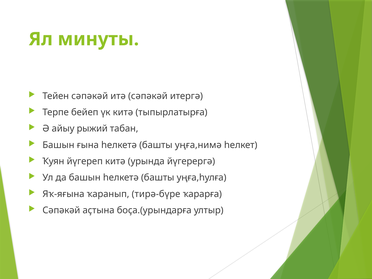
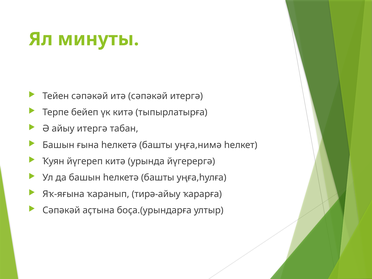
айыу рыжий: рыжий -> итергә (92, 129)
тирә-бүре: тирә-бүре -> тирә-айыу (156, 194)
